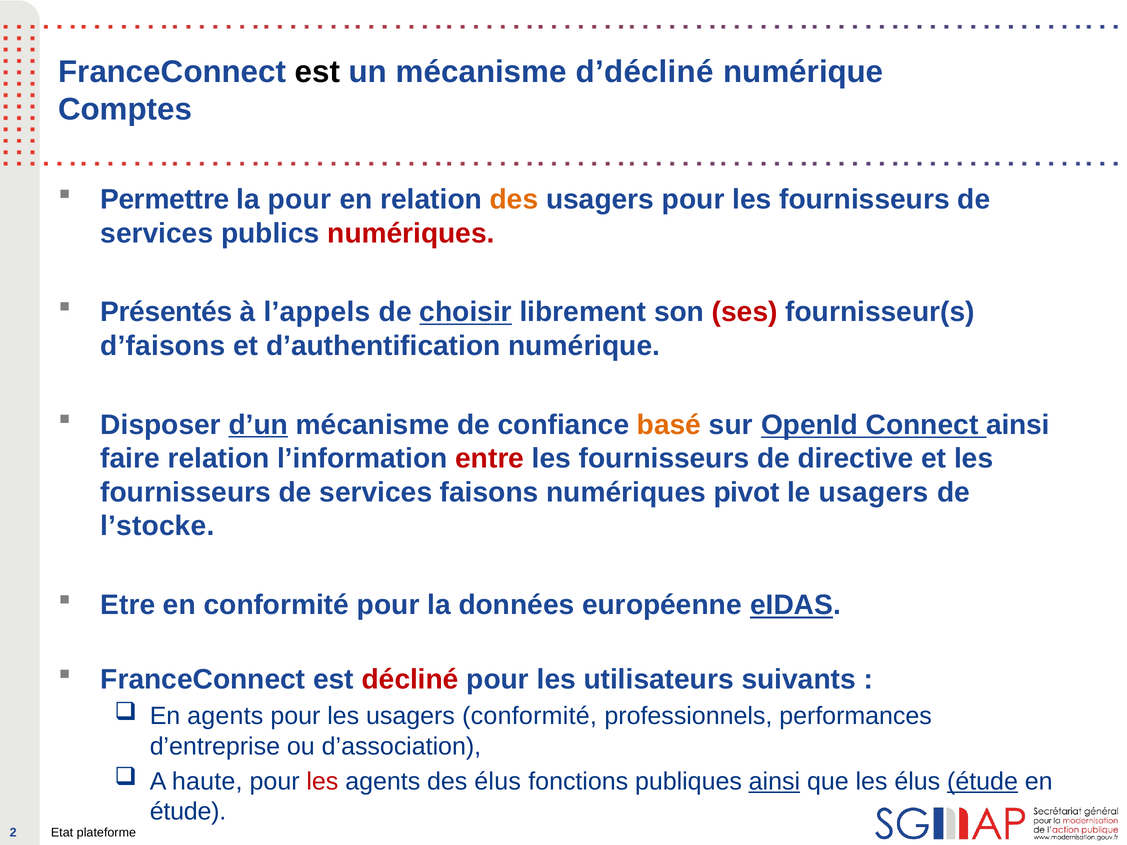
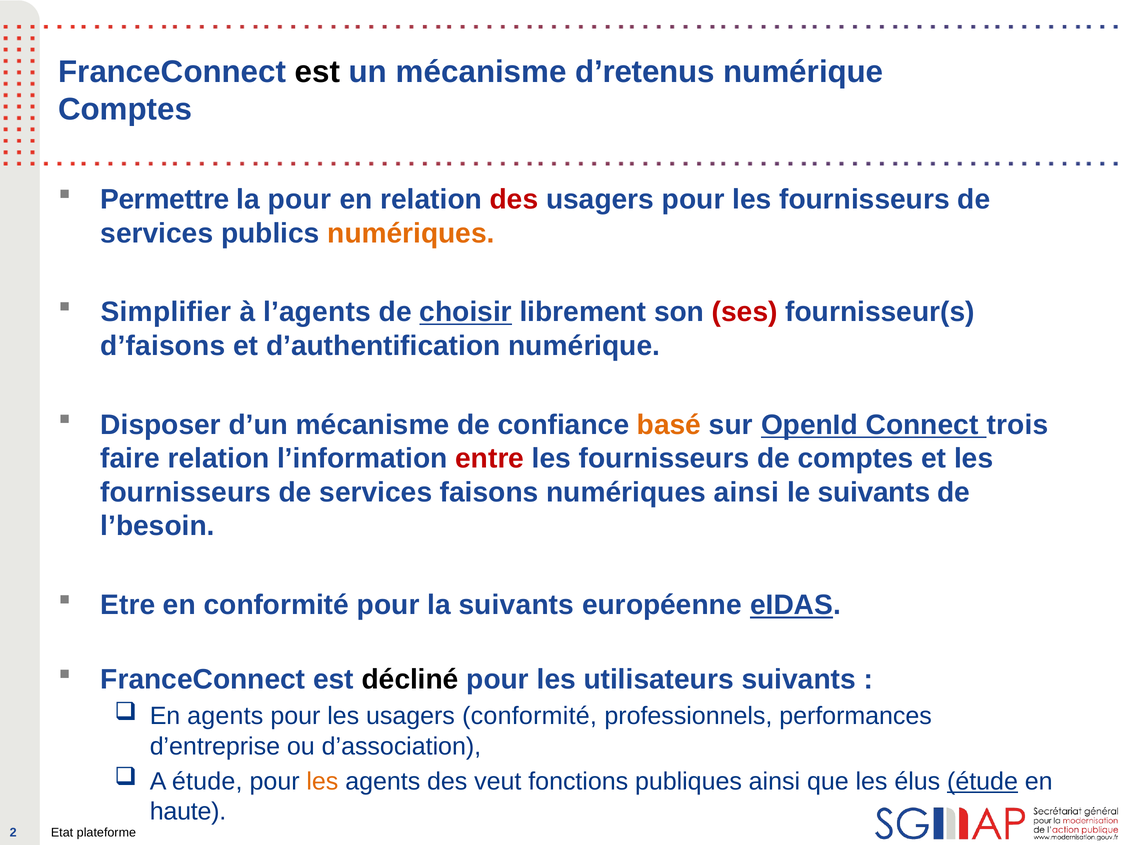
d’décliné: d’décliné -> d’retenus (645, 72)
des colour: orange -> red (514, 200)
numériques colour: red -> orange (411, 233)
Présentés: Présentés -> Simplifier (166, 312)
l’appels: l’appels -> l’agents (317, 312)
d’un underline: present -> none (258, 425)
Connect ainsi: ainsi -> trois (1018, 425)
de directive: directive -> comptes (856, 459)
numériques pivot: pivot -> ainsi (746, 493)
le usagers: usagers -> suivants (874, 493)
l’stocke: l’stocke -> l’besoin (158, 526)
la données: données -> suivants (516, 605)
décliné colour: red -> black (410, 680)
A haute: haute -> étude (207, 782)
les colour: red -> orange (322, 782)
des élus: élus -> veut (498, 782)
ainsi underline: present -> none (774, 782)
étude: étude -> haute (188, 812)
